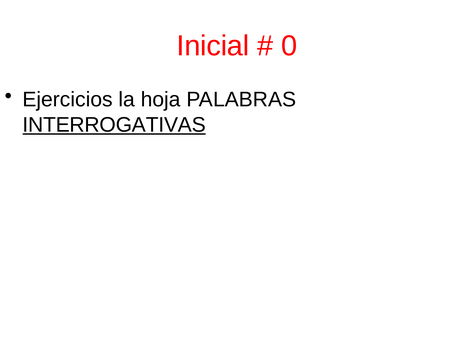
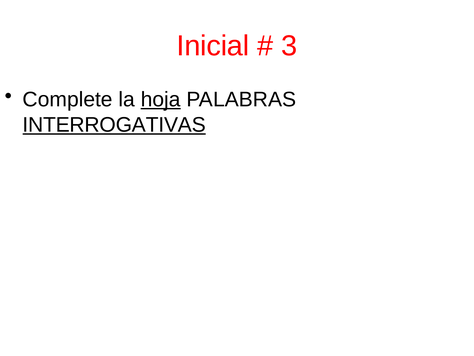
0: 0 -> 3 (289, 46)
Ejercicios: Ejercicios -> Complete (68, 99)
hoja underline: none -> present (161, 99)
